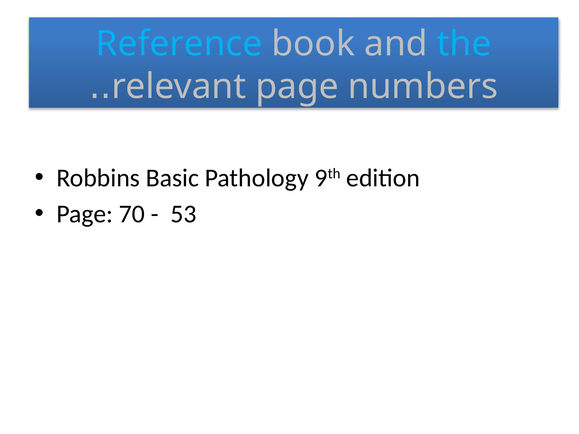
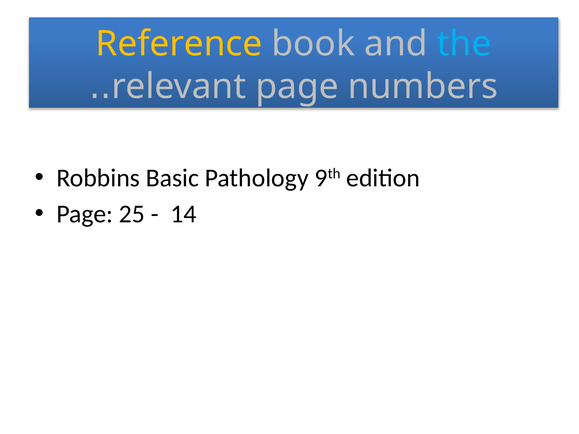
Reference colour: light blue -> yellow (179, 44)
70: 70 -> 25 (132, 214)
53: 53 -> 14 (183, 214)
